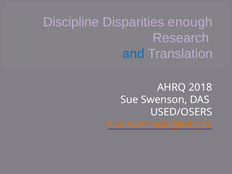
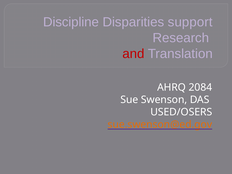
enough: enough -> support (190, 22)
and colour: blue -> red (133, 54)
2018: 2018 -> 2084 (200, 87)
